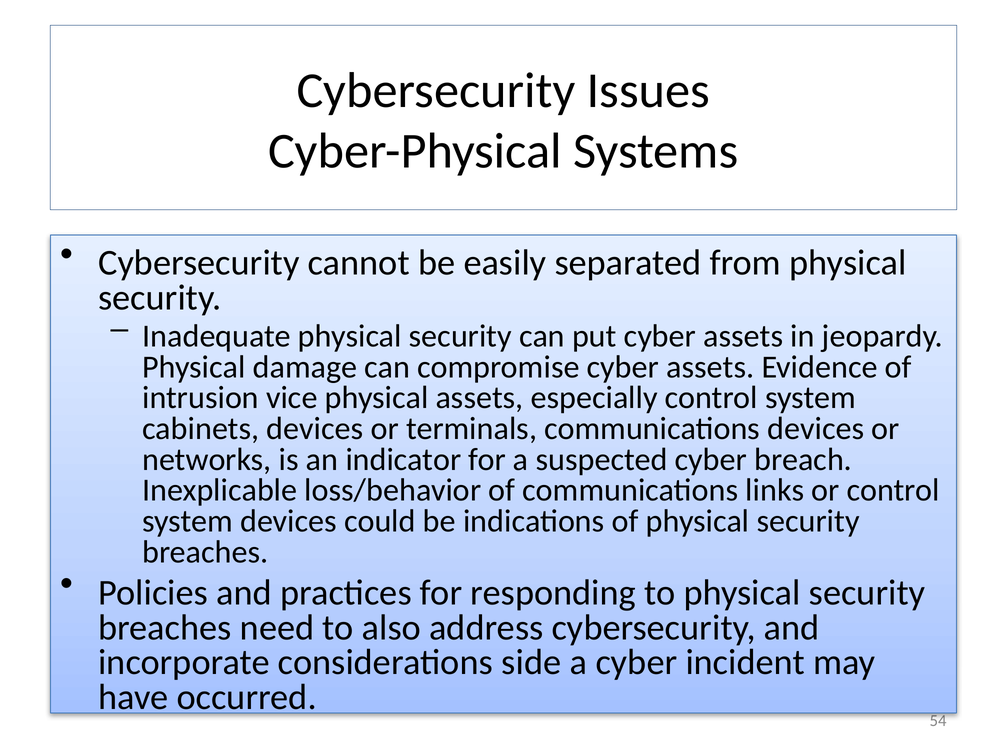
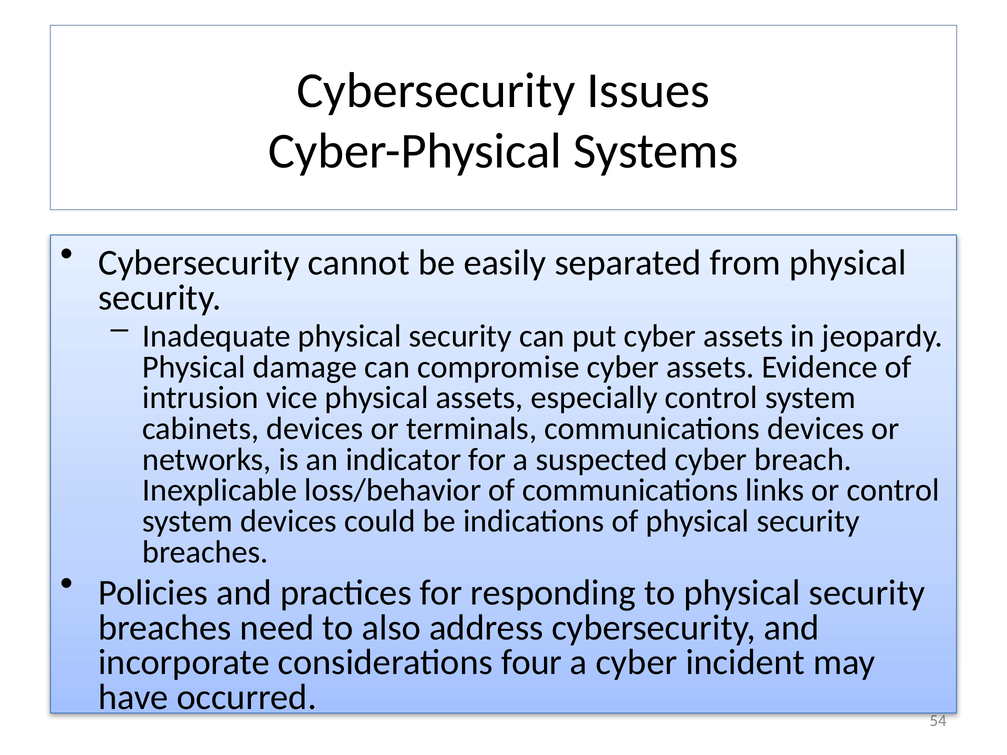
side: side -> four (532, 663)
